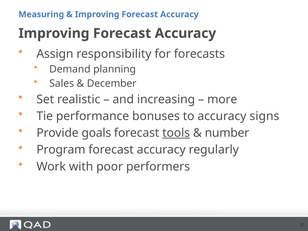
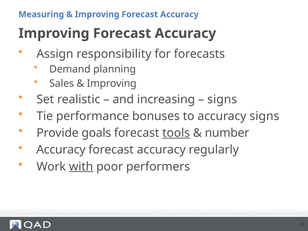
December: December -> Improving (112, 84)
more: more -> signs (222, 99)
Program: Program -> Accuracy (61, 150)
with underline: none -> present (81, 167)
